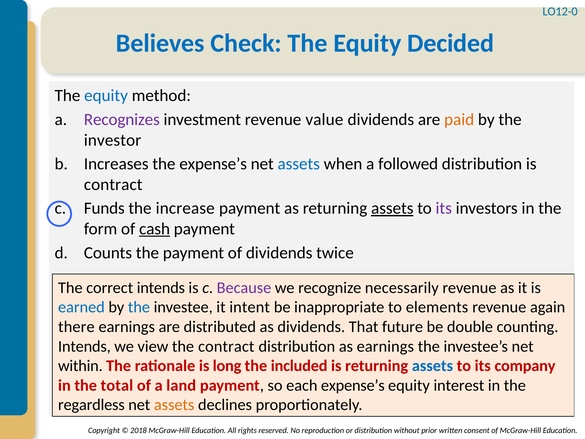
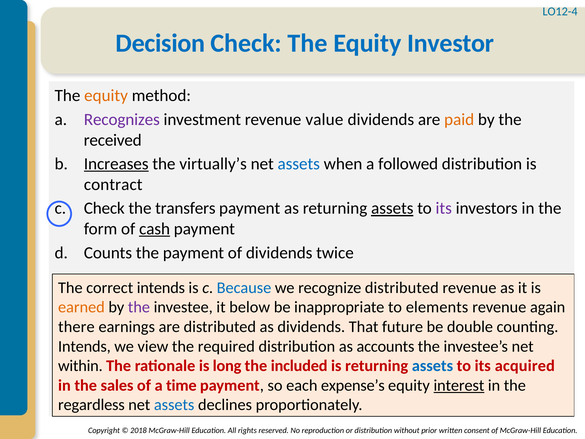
LO12-0: LO12-0 -> LO12-4 (560, 12)
Believes: Believes -> Decision (160, 43)
Decided: Decided -> Investor (451, 43)
equity colour: blue -> orange (106, 96)
investor: investor -> received (113, 140)
Increases underline: none -> present (116, 164)
the expense’s: expense’s -> virtually’s (213, 164)
c Funds: Funds -> Check (104, 208)
increase: increase -> transfers (185, 208)
Because colour: purple -> blue (244, 288)
recognize necessarily: necessarily -> distributed (402, 288)
earned colour: blue -> orange (81, 307)
the colour: blue -> purple (139, 307)
intent: intent -> below (250, 307)
the contract: contract -> required (226, 346)
as earnings: earnings -> accounts (385, 346)
company: company -> acquired (525, 366)
total: total -> sales (117, 385)
land: land -> time (181, 385)
interest underline: none -> present (459, 385)
assets colour: orange -> blue (174, 405)
